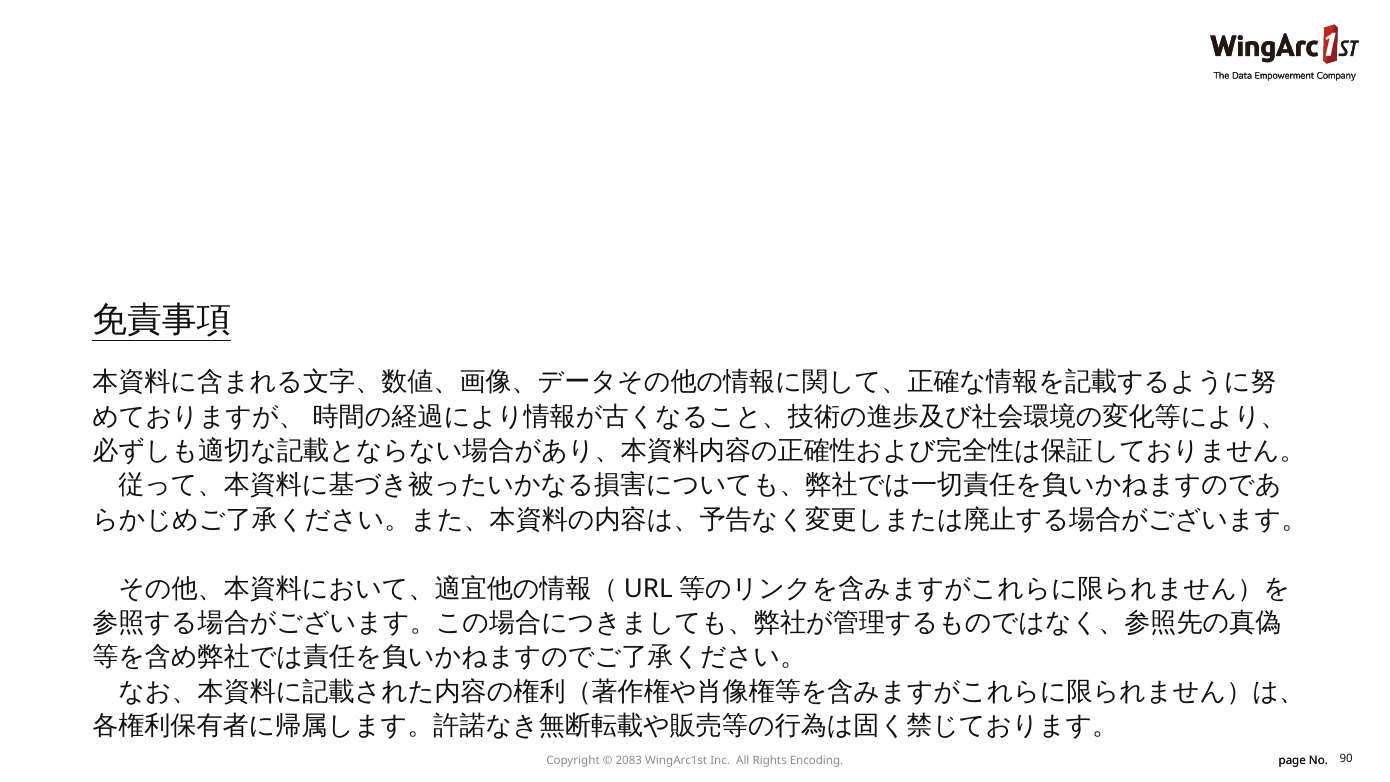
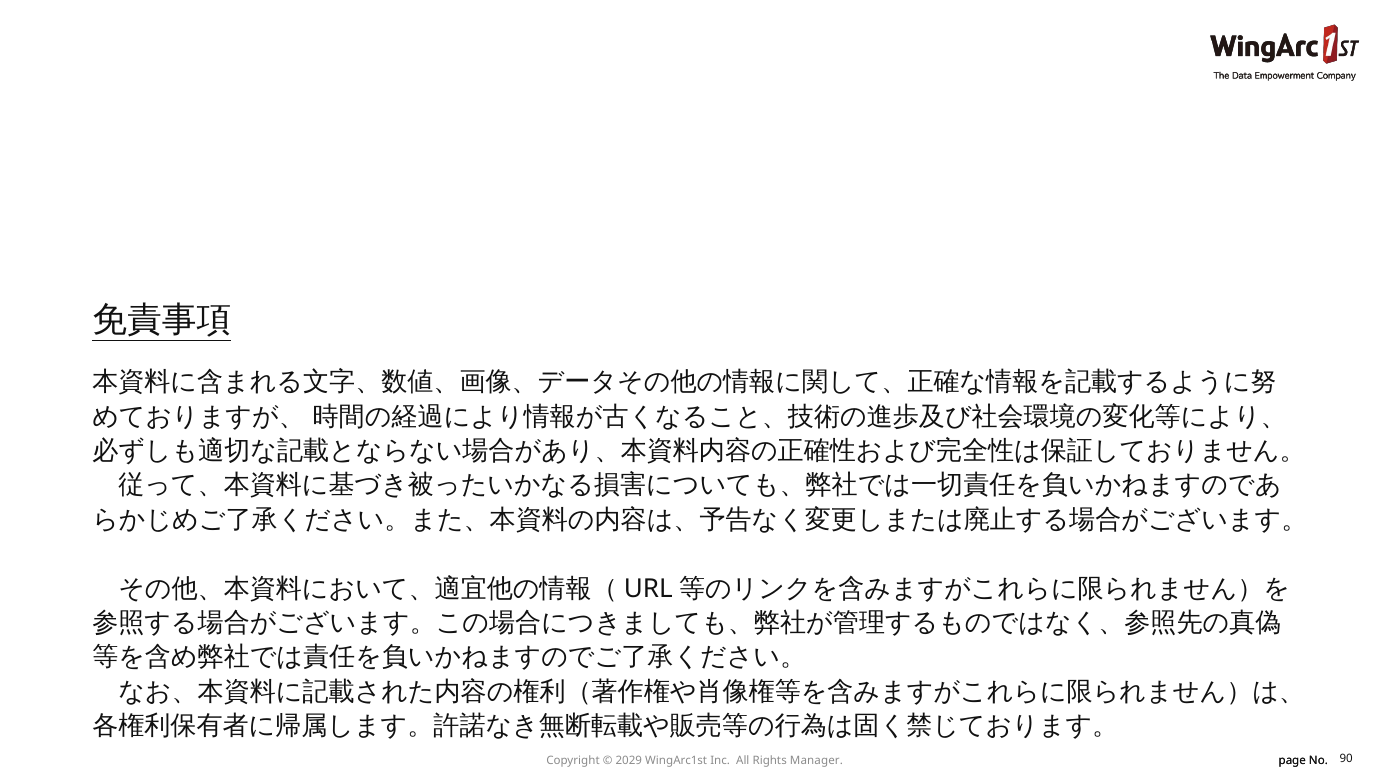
2083: 2083 -> 2029 (629, 760)
Encoding: Encoding -> Manager (816, 760)
